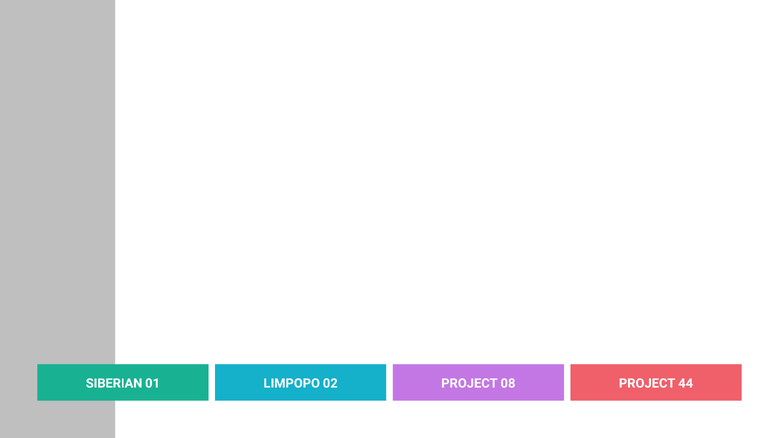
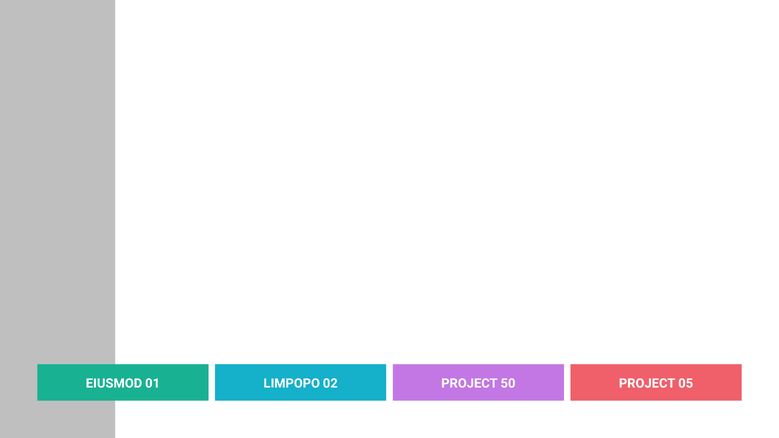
SIBERIAN: SIBERIAN -> EIUSMOD (114, 384)
08: 08 -> 50 (508, 384)
44: 44 -> 05 (686, 384)
